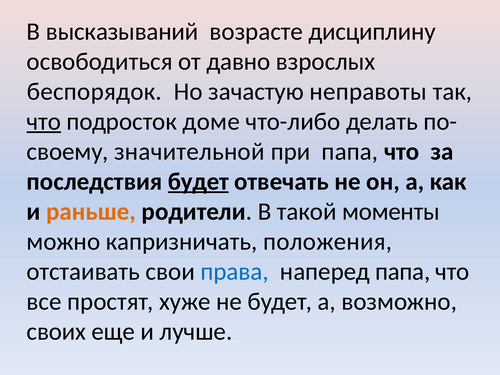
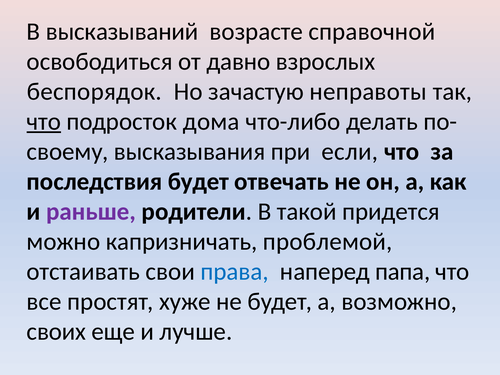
дисциплину: дисциплину -> справочной (372, 31)
доме: доме -> дома (211, 121)
значительной: значительной -> высказывания (190, 151)
при папа: папа -> если (350, 151)
будет underline: present -> none (198, 181)
раньше colour: orange -> purple (91, 211)
моменты: моменты -> придется (391, 211)
положения: положения -> проблемой (328, 241)
